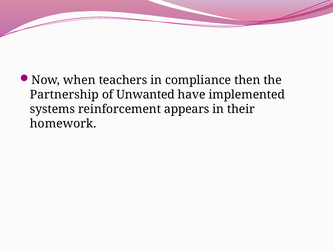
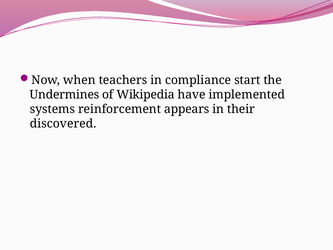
then: then -> start (247, 80)
Partnership: Partnership -> Undermines (64, 95)
Unwanted: Unwanted -> Wikipedia (146, 95)
homework: homework -> discovered (63, 123)
